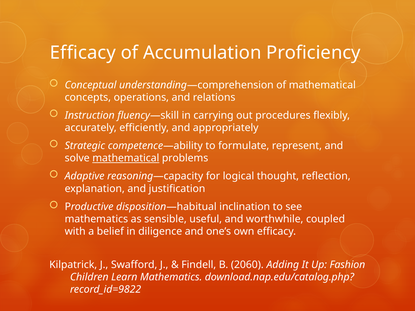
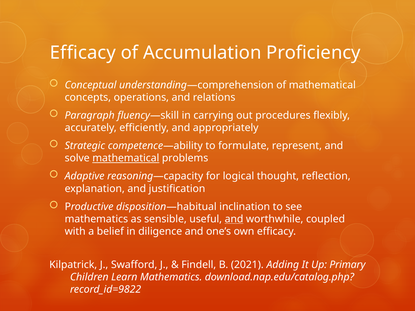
Instruction: Instruction -> Paragraph (90, 115)
and underline: none -> present (234, 219)
2060: 2060 -> 2021 (247, 265)
Fashion: Fashion -> Primary (347, 265)
